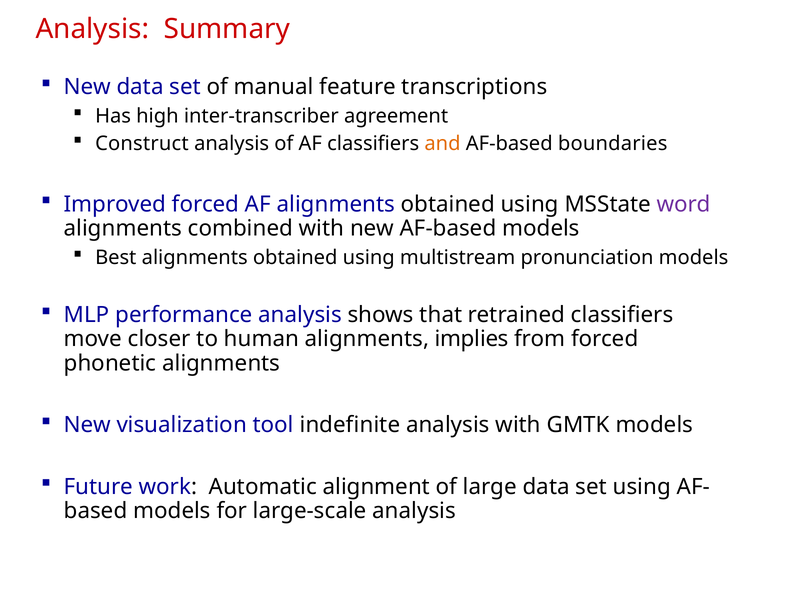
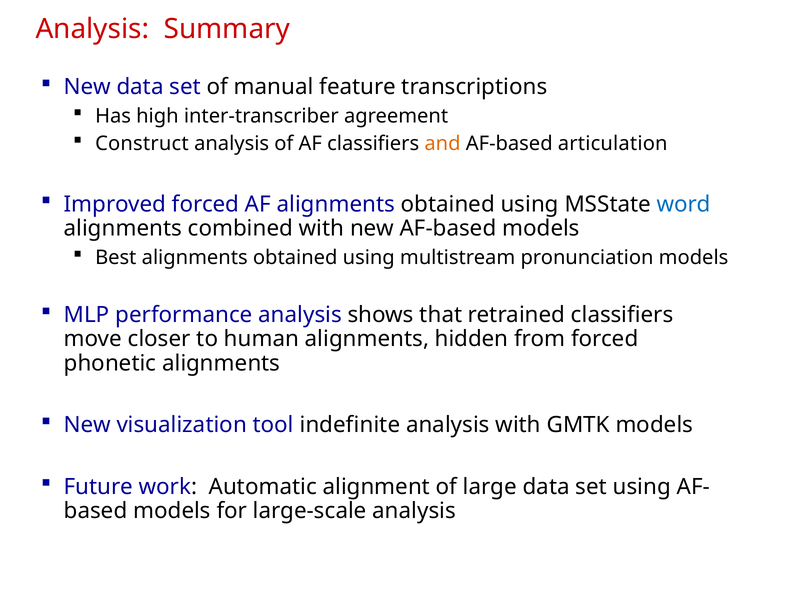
boundaries: boundaries -> articulation (613, 144)
word colour: purple -> blue (684, 204)
implies: implies -> hidden (472, 339)
